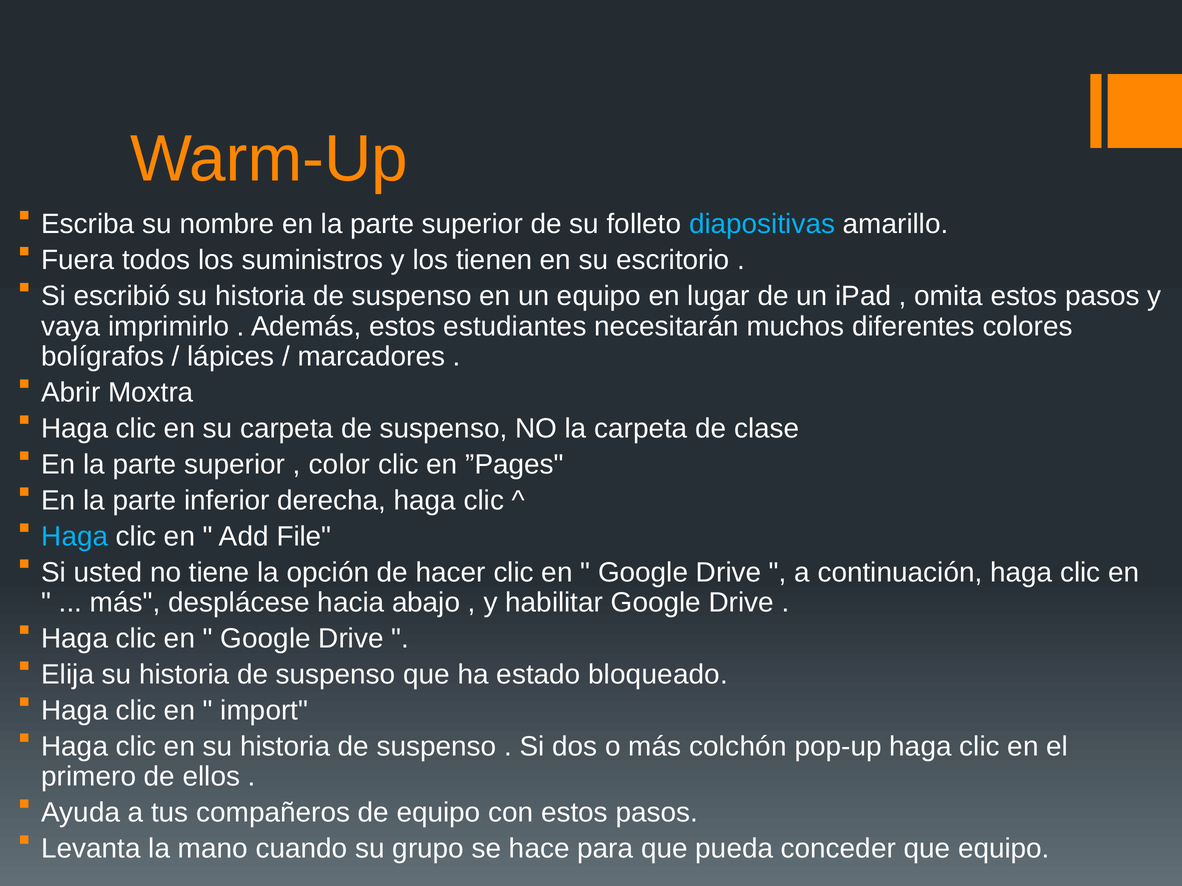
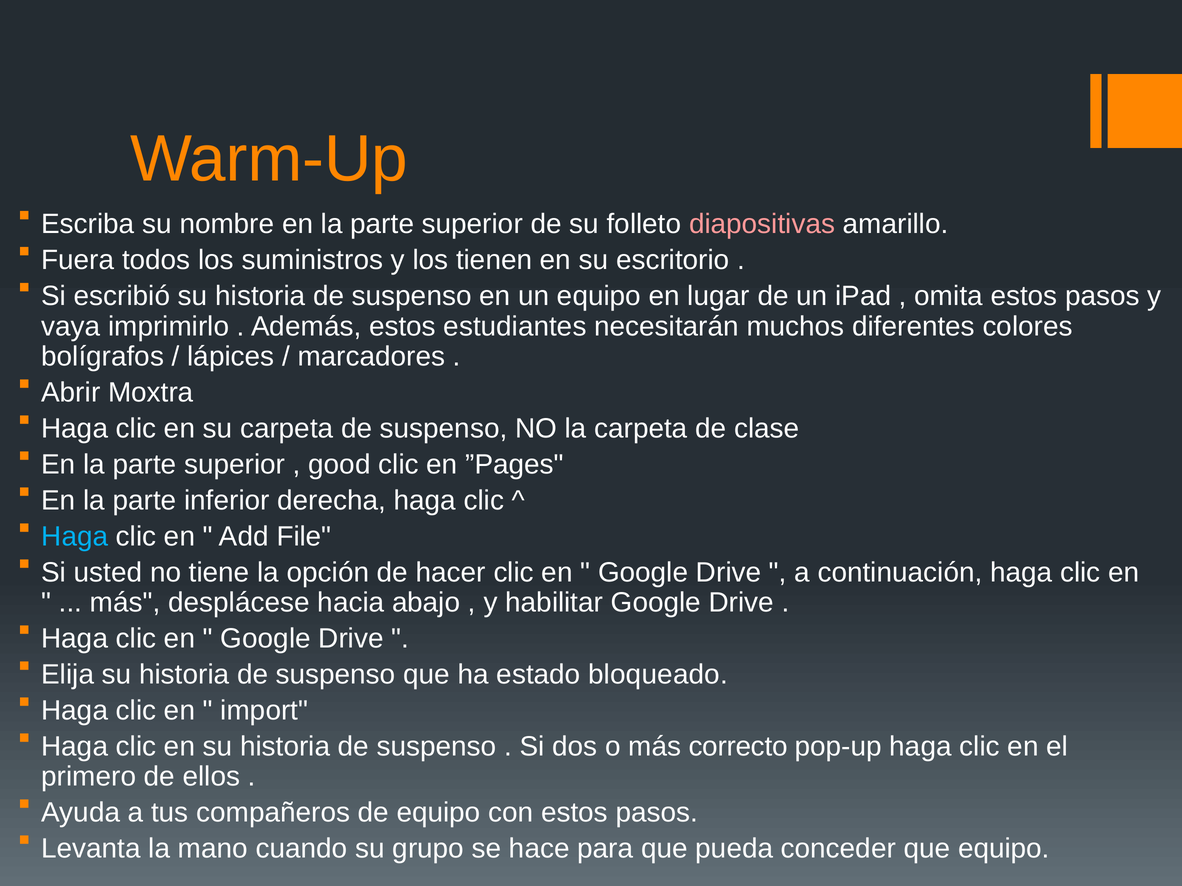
diapositivas colour: light blue -> pink (762, 224)
color: color -> good (339, 465)
colchón: colchón -> correcto (738, 747)
